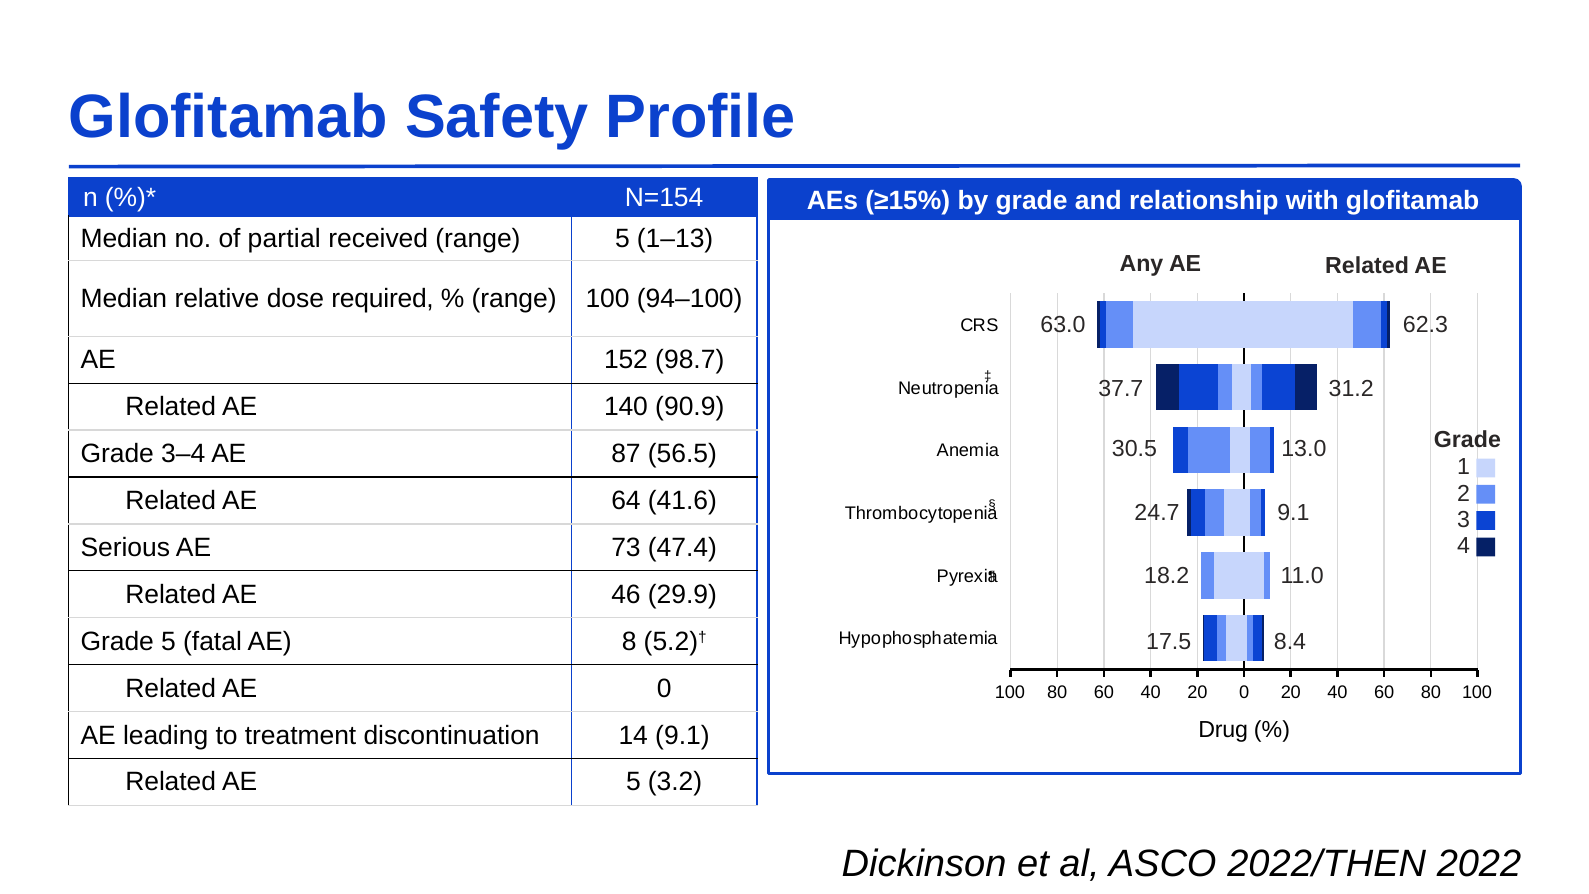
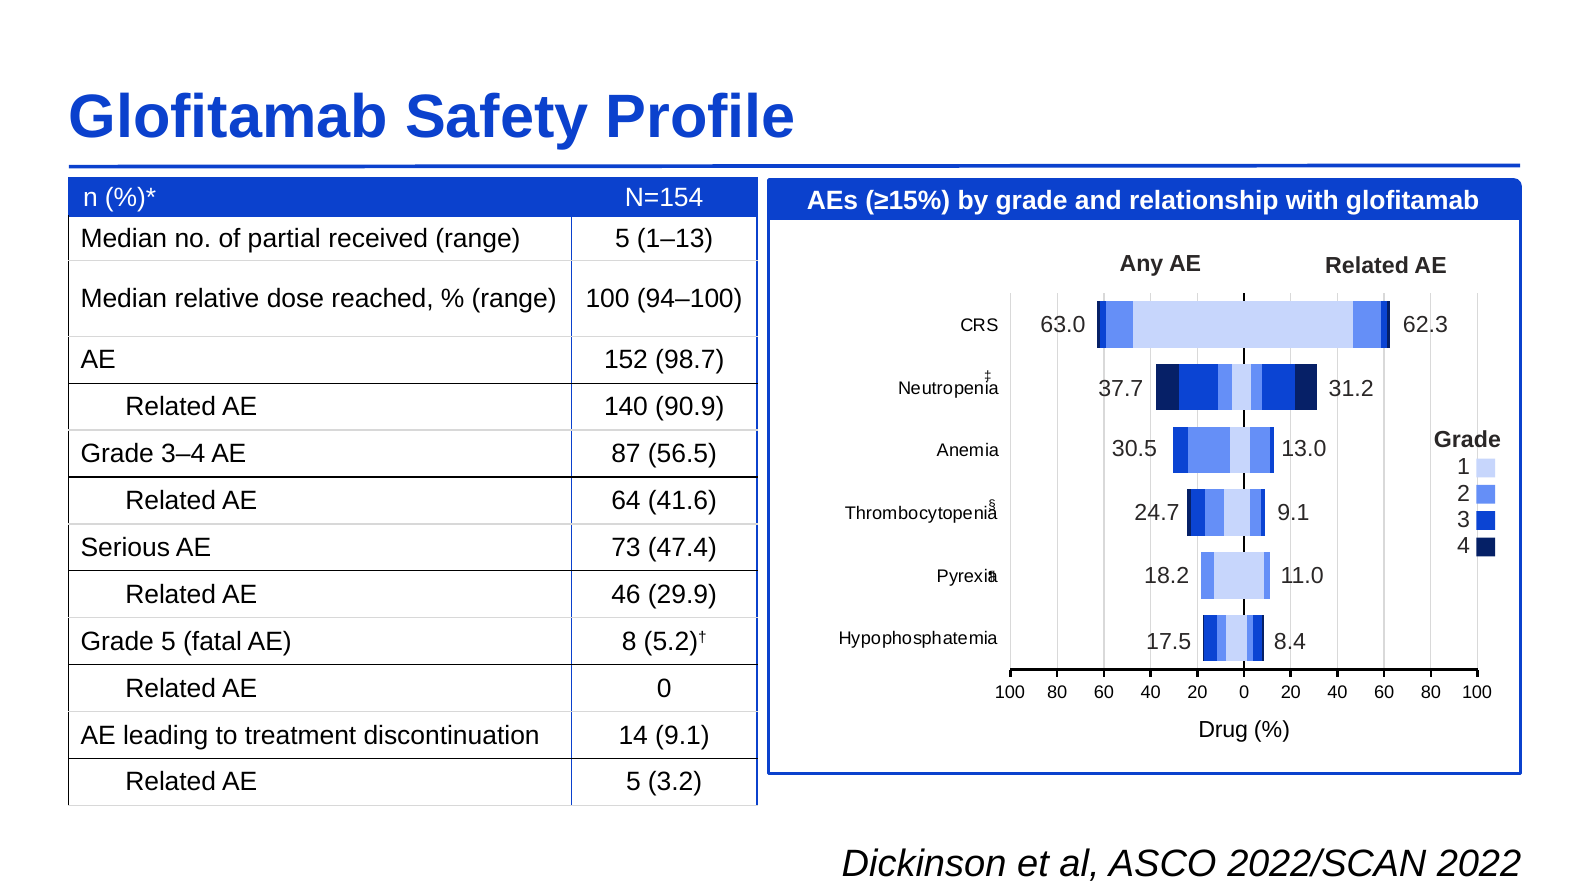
required: required -> reached (383, 299)
2022/THEN: 2022/THEN -> 2022/SCAN (1327, 864)
